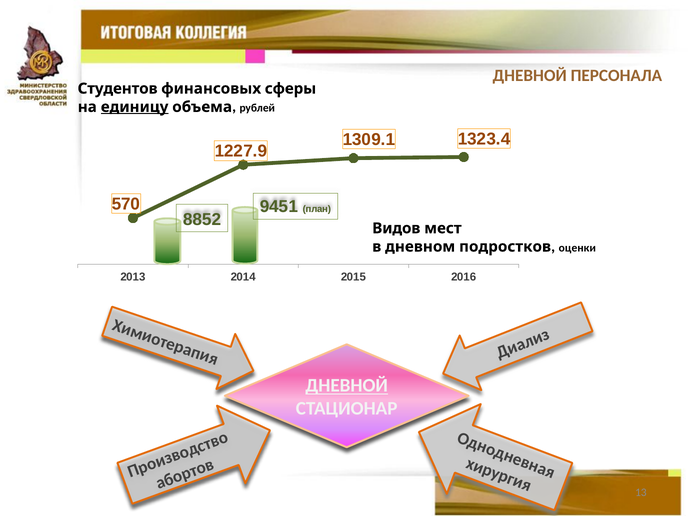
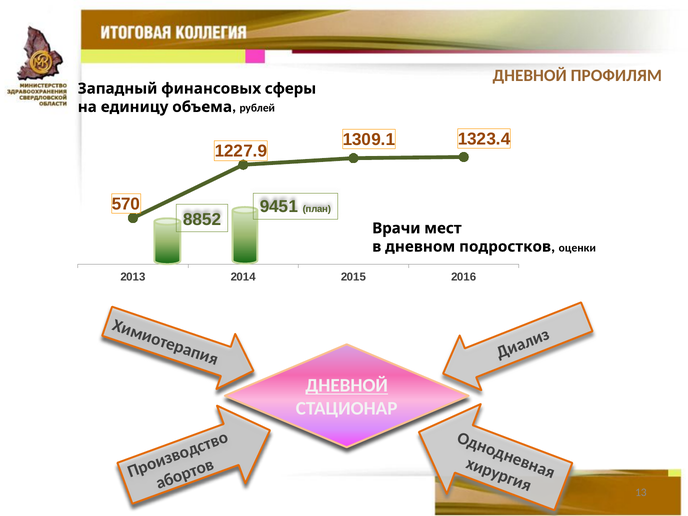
ПЕРСОНАЛА: ПЕРСОНАЛА -> ПРОФИЛЯМ (616, 76)
Студентов: Студентов -> Западный (118, 89)
единицу underline: present -> none (135, 107)
Видов: Видов -> Врачи (396, 228)
